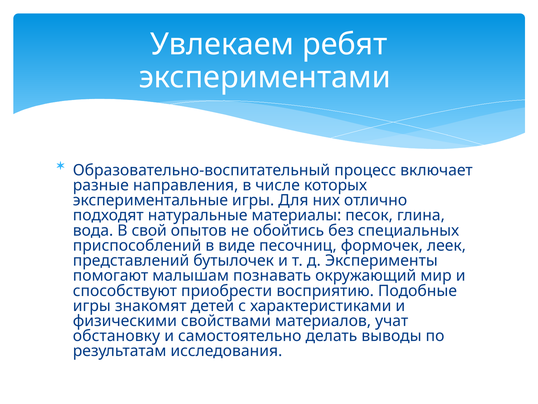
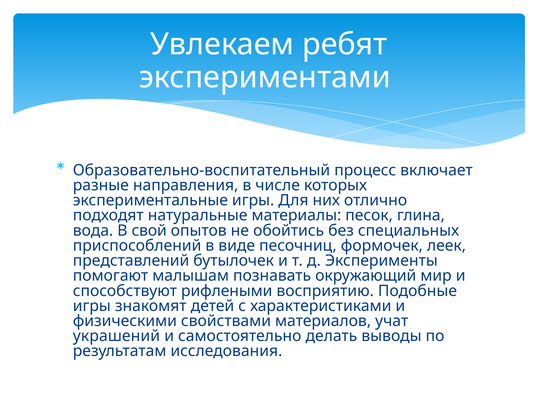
приобрести: приобрести -> рифлеными (227, 290)
обстановку: обстановку -> украшений (116, 336)
